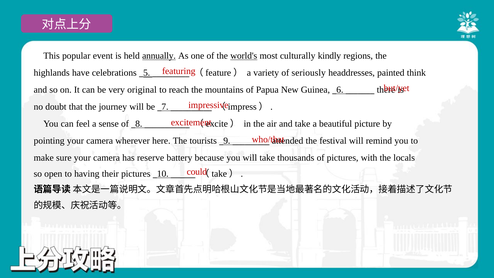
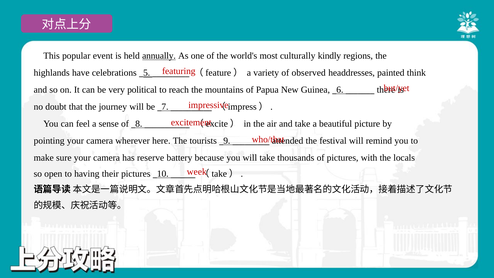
world's underline: present -> none (244, 56)
seriously: seriously -> observed (309, 73)
original: original -> political (142, 90)
could: could -> week (197, 172)
